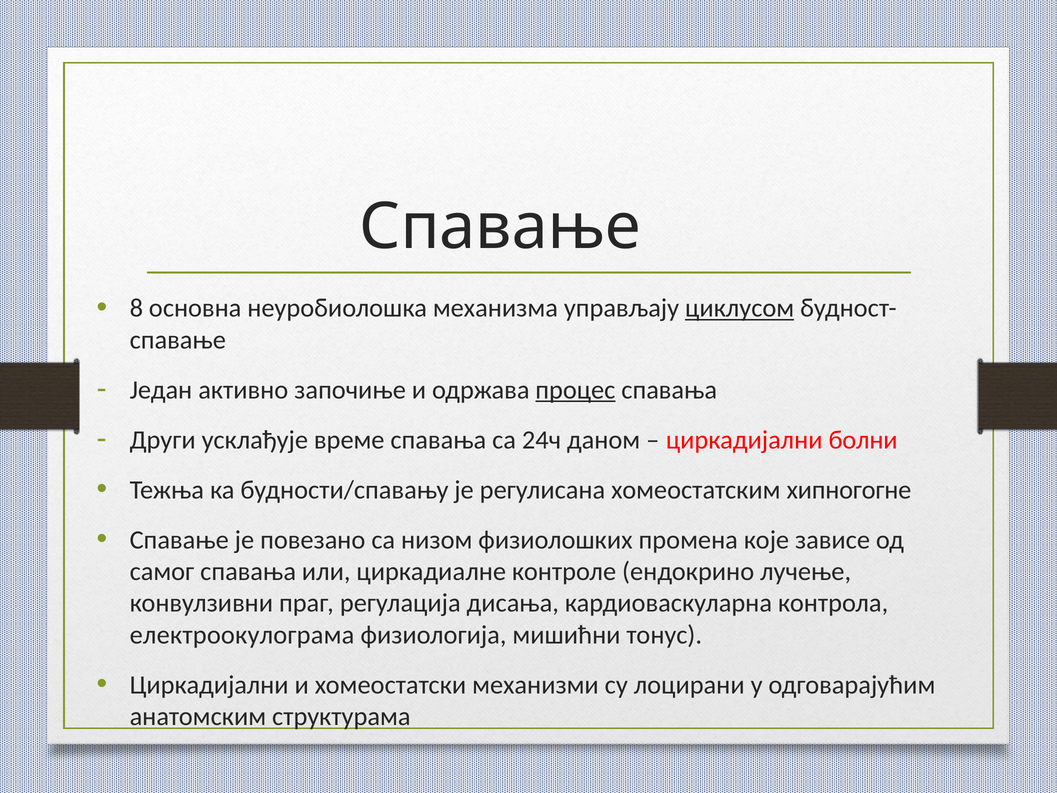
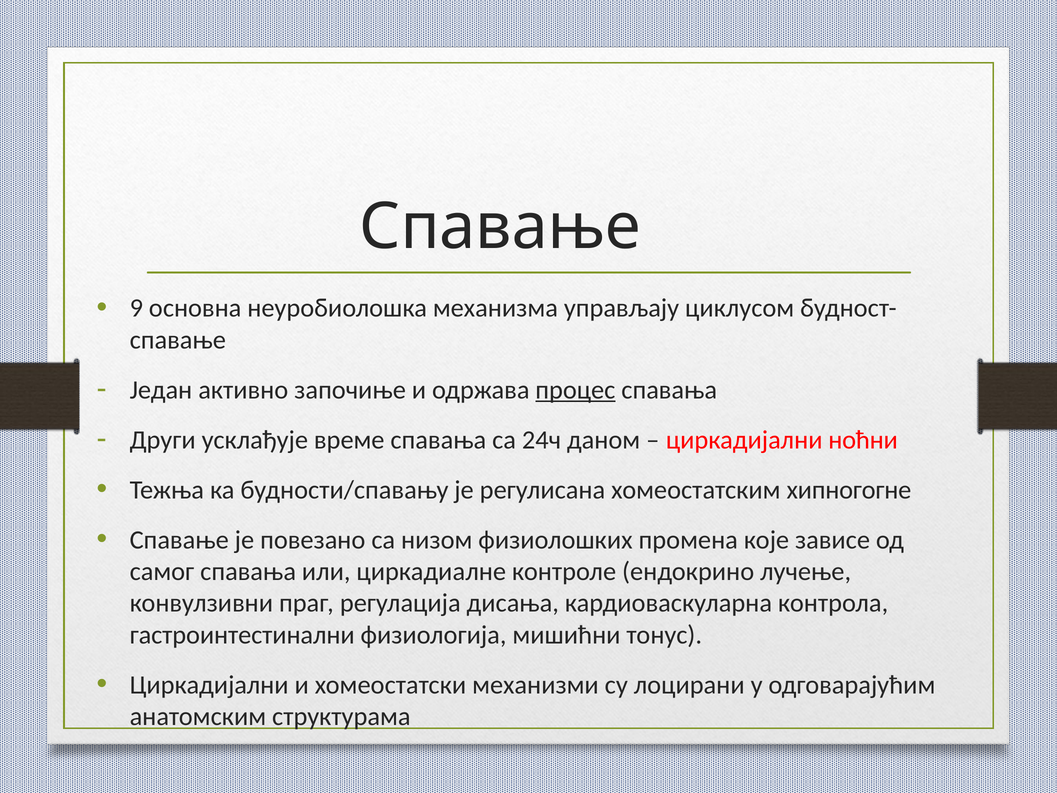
8: 8 -> 9 (136, 308)
циклусом underline: present -> none (740, 308)
болни: болни -> ноћни (863, 440)
електроокулограма: електроокулограма -> гастроинтестинални (242, 635)
